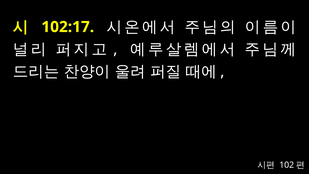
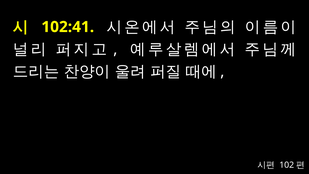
102:17: 102:17 -> 102:41 (68, 27)
